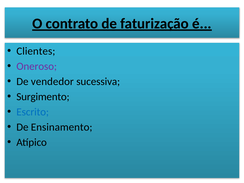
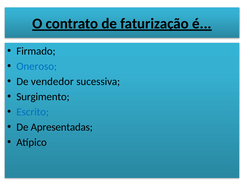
Clientes: Clientes -> Firmado (36, 51)
Oneroso colour: purple -> blue (37, 66)
Ensinamento: Ensinamento -> Apresentadas (62, 127)
